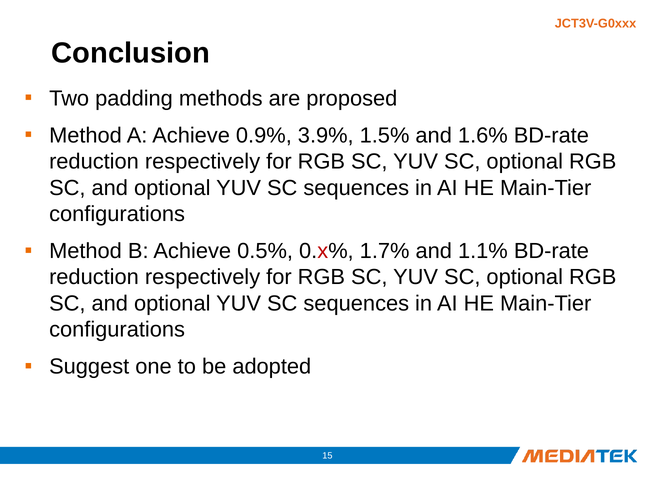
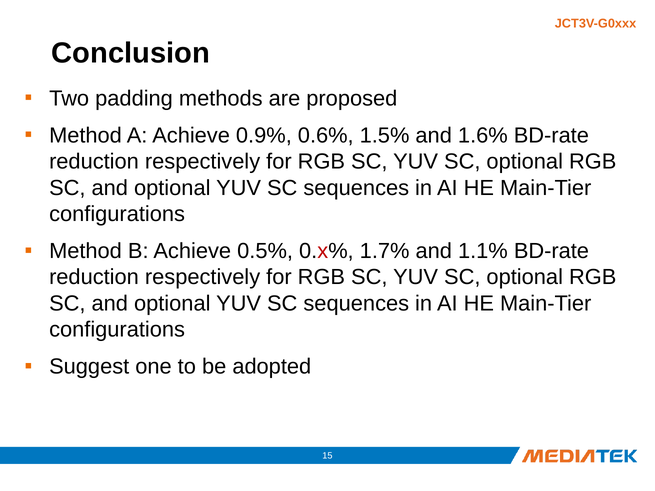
3.9%: 3.9% -> 0.6% (326, 136)
